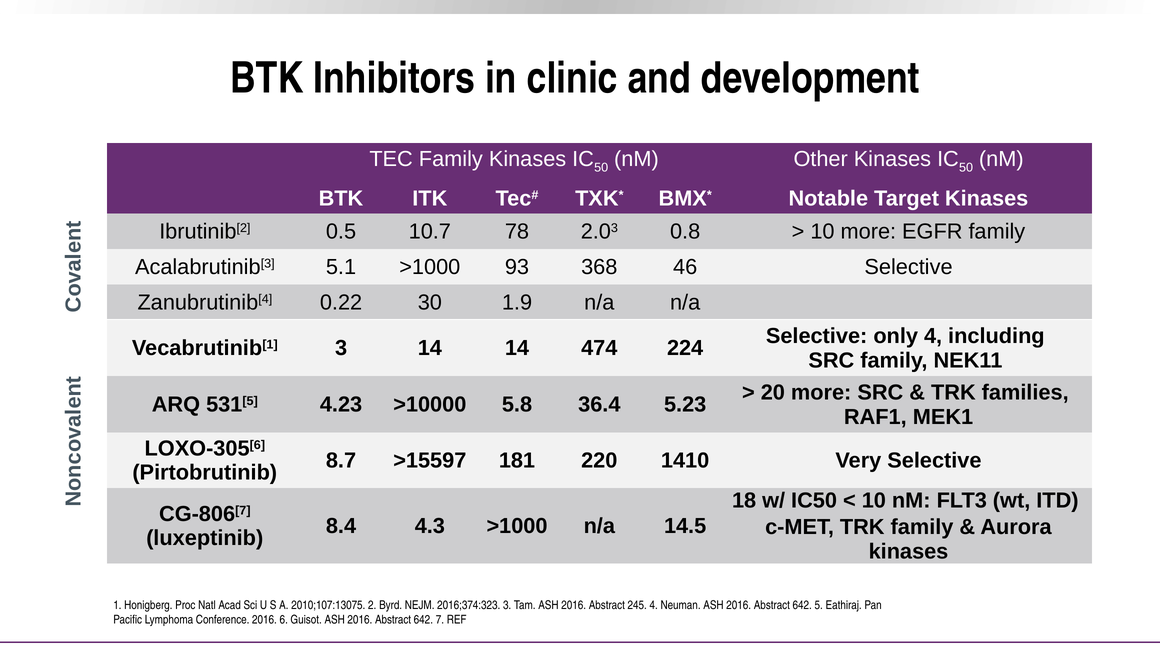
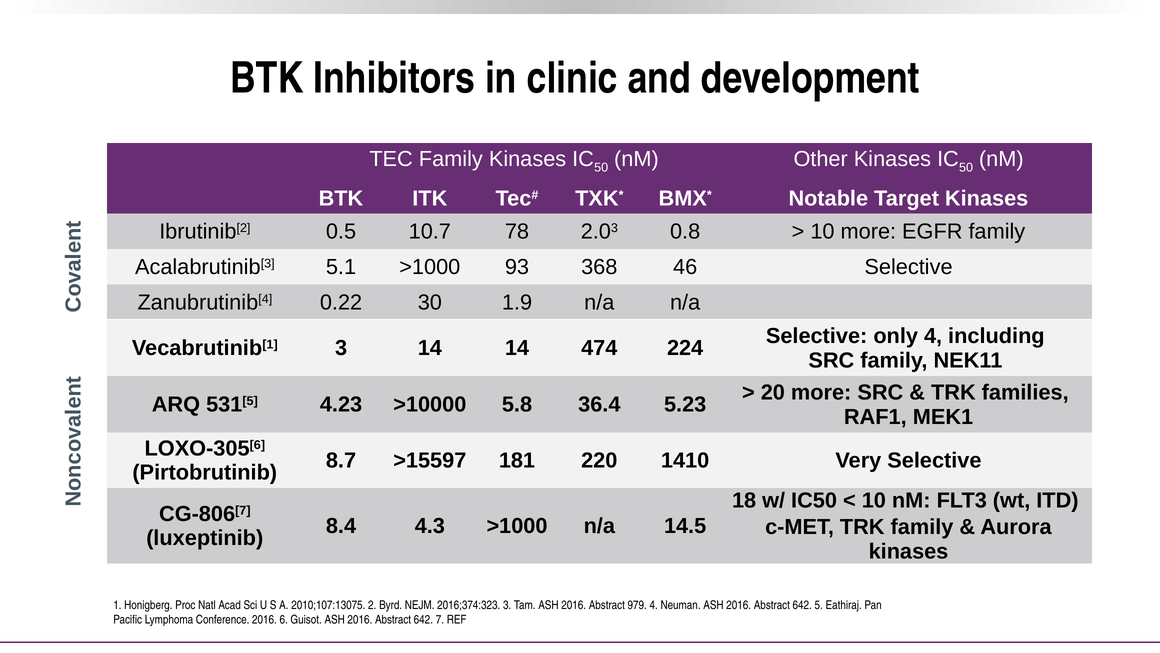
245: 245 -> 979 (637, 605)
